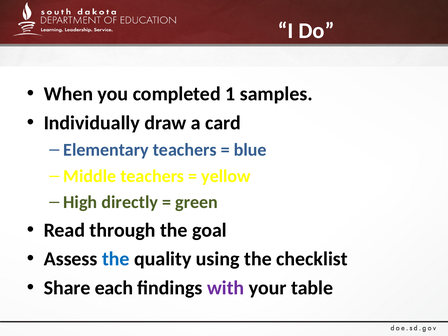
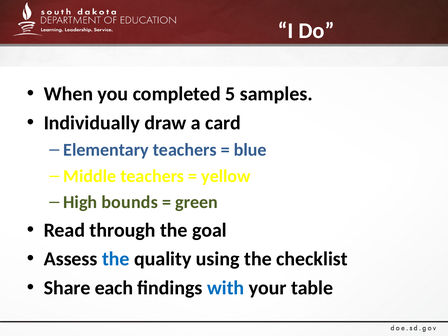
1: 1 -> 5 (230, 94)
directly: directly -> bounds (130, 202)
with colour: purple -> blue (226, 288)
